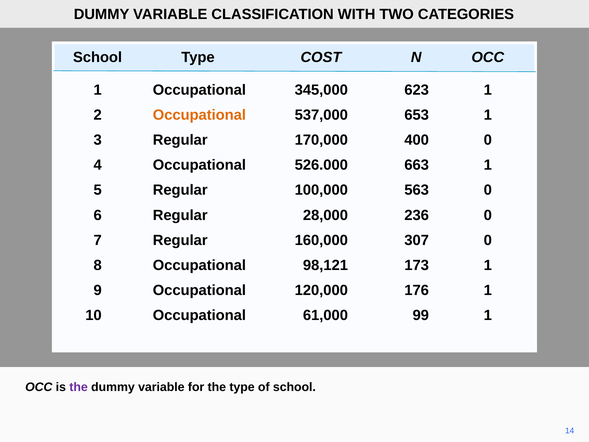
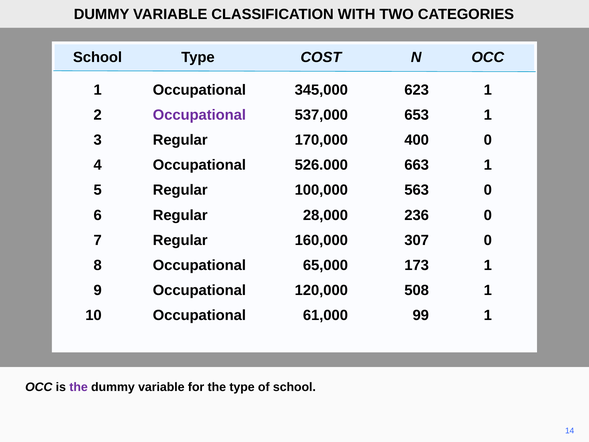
Occupational colour: orange -> purple (199, 115)
98,121: 98,121 -> 65,000 (325, 265)
176: 176 -> 508 (417, 290)
